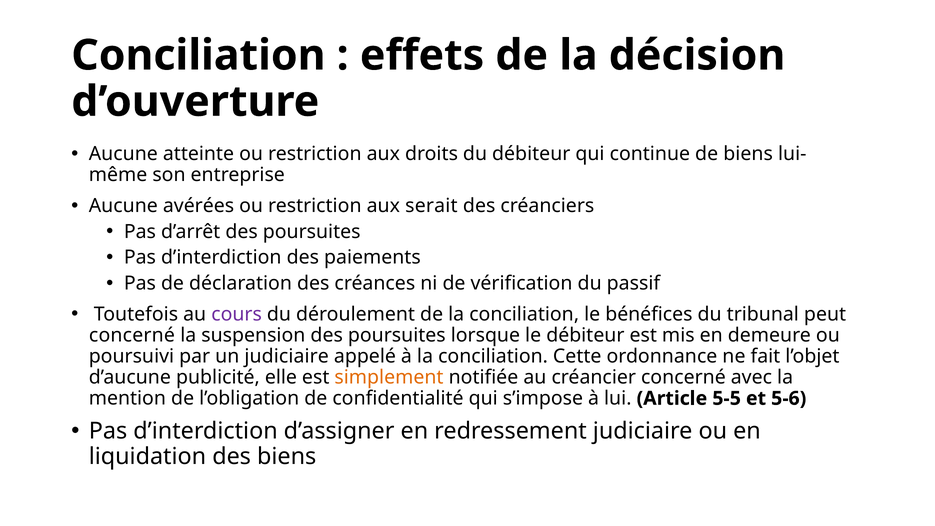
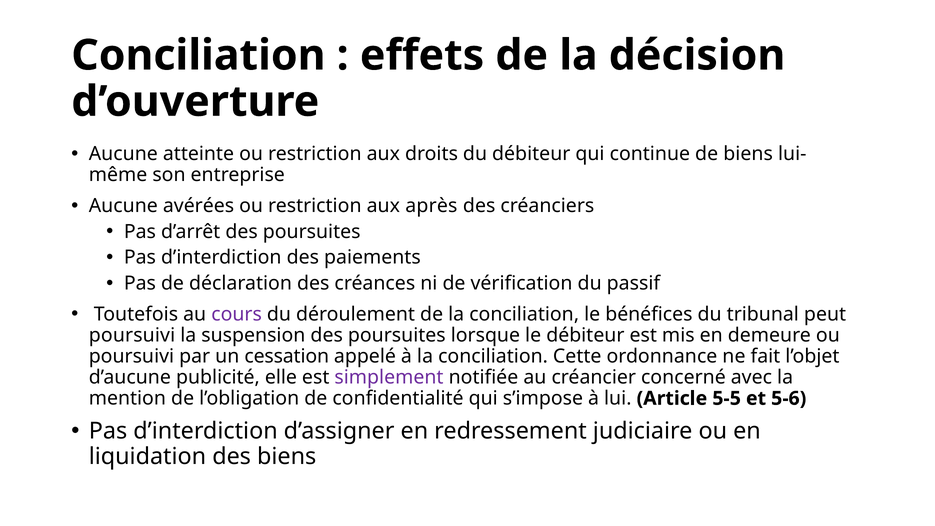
serait: serait -> après (431, 206)
concerné: concerné -> poursuivi (132, 335)
un judiciaire: judiciaire -> cessation (287, 356)
simplement colour: orange -> purple (389, 377)
